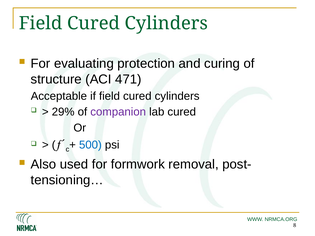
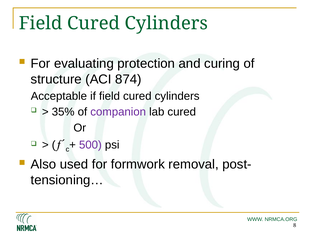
471: 471 -> 874 (128, 79)
29%: 29% -> 35% (63, 112)
500 colour: blue -> purple (90, 145)
